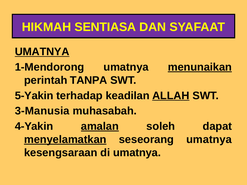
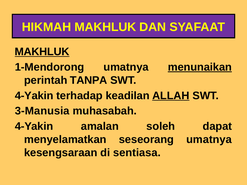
HIKMAH SENTIASA: SENTIASA -> MAKHLUK (105, 27)
UMATNYA: UMATNYA -> MAKHLUK (42, 52)
5-Yakin: 5-Yakin -> 4-Yakin (34, 96)
amalan underline: present -> none (100, 126)
menyelamatkan underline: present -> none (65, 140)
di umatnya: umatnya -> sentiasa (137, 153)
